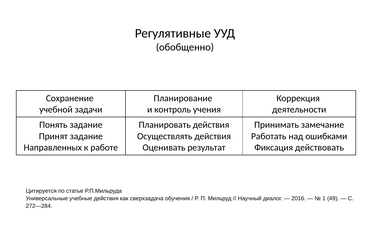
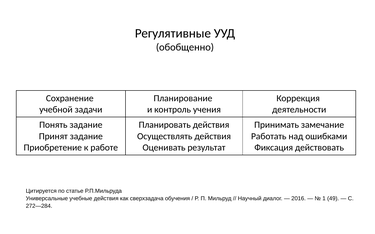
Направленных: Направленных -> Приобретение (53, 148)
